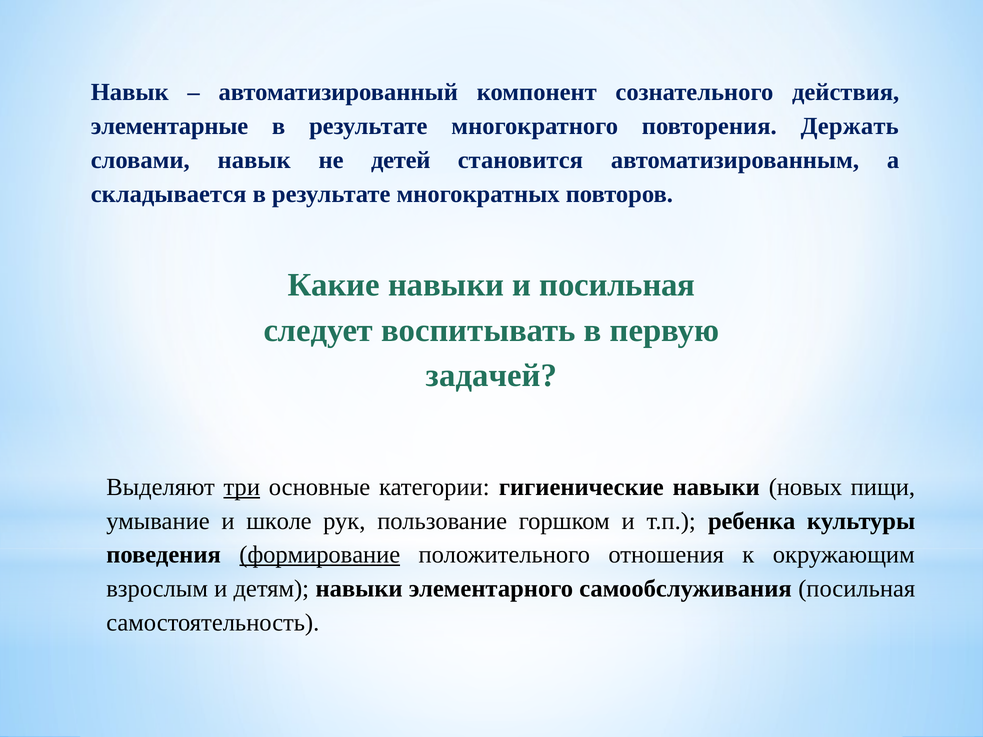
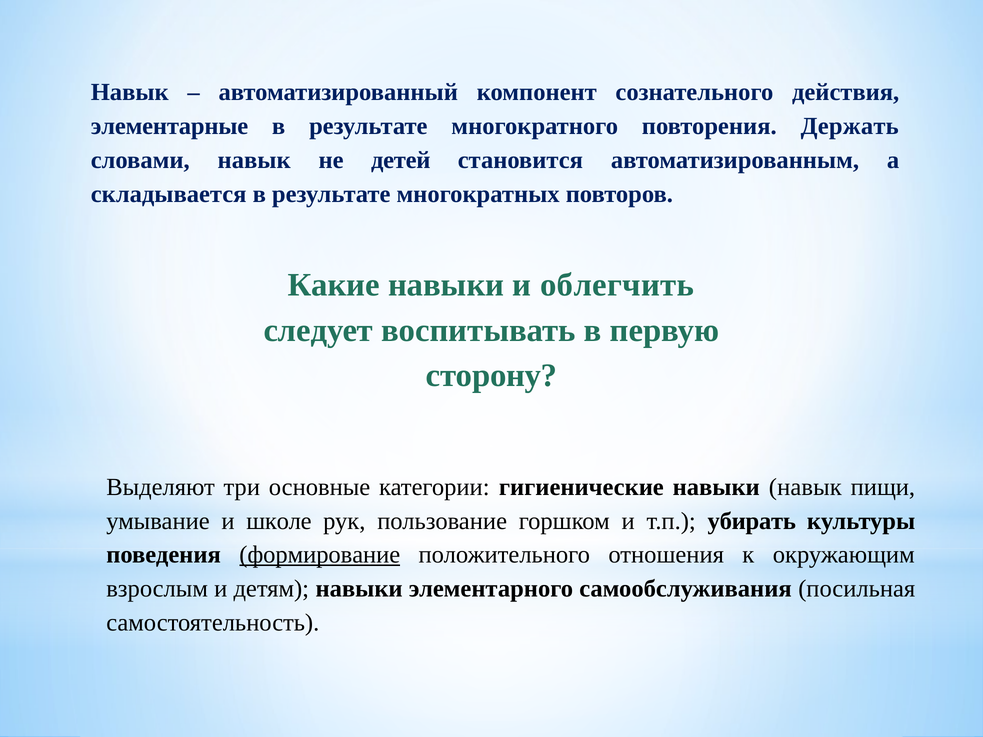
и посильная: посильная -> облегчить (617, 285)
задачей: задачей -> сторону (492, 376)
три underline: present -> none (242, 487)
навыки новых: новых -> навык (805, 487)
ребенка: ребенка -> убирать (752, 521)
